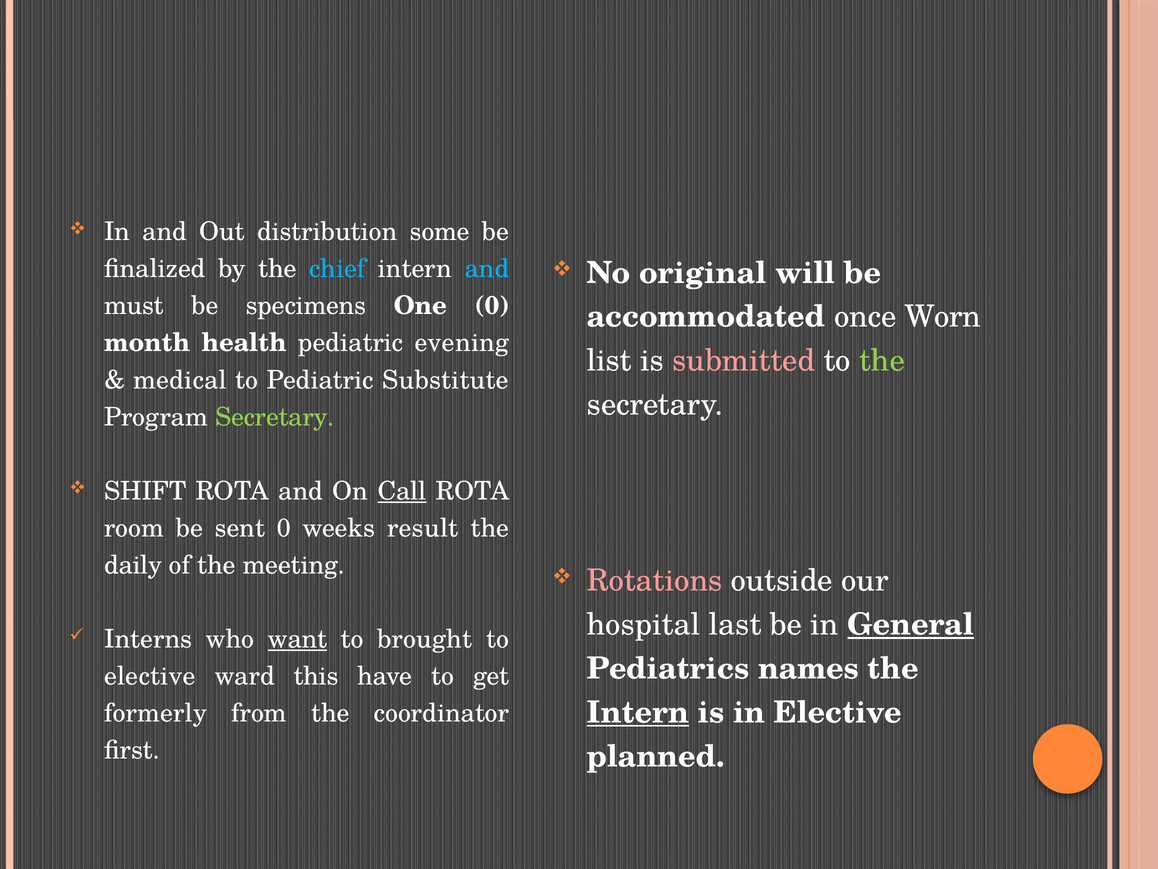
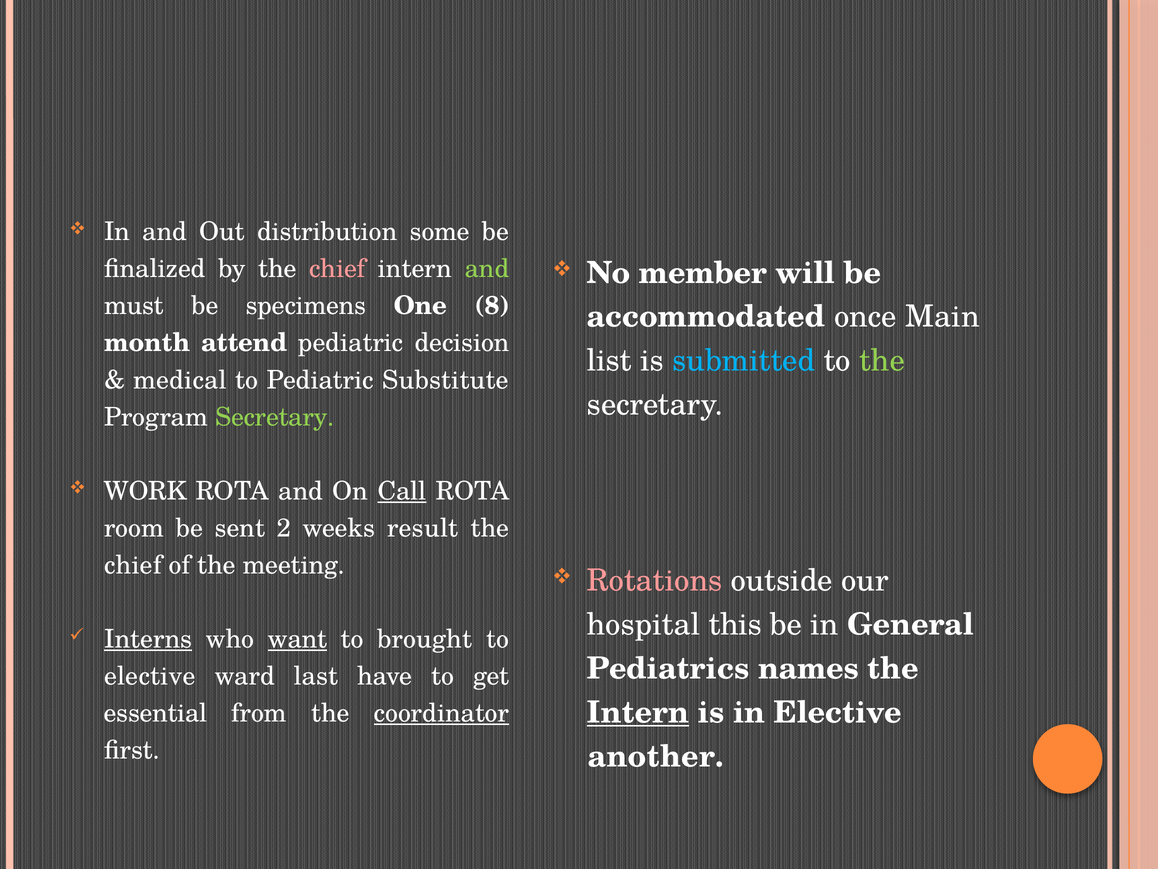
chief colour: light blue -> pink (337, 269)
and colour: light blue -> light green (487, 269)
original: original -> member (703, 273)
One 0: 0 -> 8 (492, 306)
Worn: Worn -> Main (943, 317)
health: health -> attend (244, 343)
evening: evening -> decision (462, 343)
submitted colour: pink -> light blue (744, 361)
SHIFT: SHIFT -> WORK (145, 491)
sent 0: 0 -> 2 (284, 528)
daily: daily -> chief (133, 565)
last: last -> this (735, 624)
General underline: present -> none (911, 624)
Interns underline: none -> present (148, 639)
this: this -> last (316, 676)
formerly: formerly -> essential (156, 713)
coordinator underline: none -> present (442, 713)
planned: planned -> another (656, 756)
